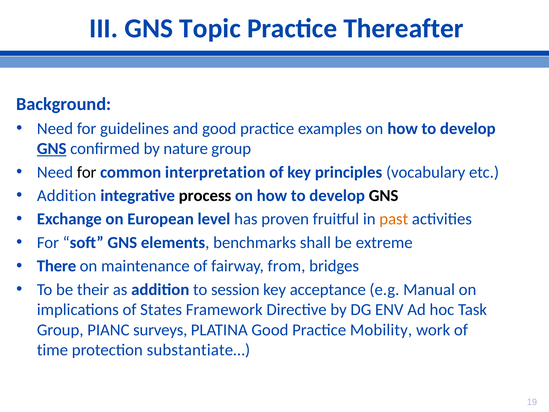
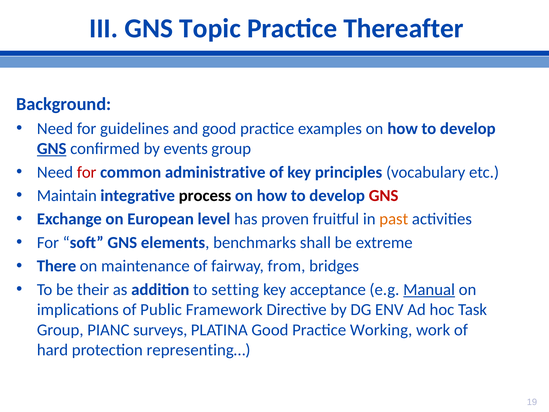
nature: nature -> events (186, 149)
for colour: black -> red (87, 172)
interpretation: interpretation -> administrative (215, 172)
Addition: Addition -> Maintain (67, 195)
GNS colour: black -> red (384, 195)
session: session -> setting (235, 289)
Manual underline: none -> present (429, 289)
States: States -> Public (161, 310)
Mobility: Mobility -> Working (381, 330)
time: time -> hard (53, 350)
substantiate…: substantiate… -> representing… (199, 350)
